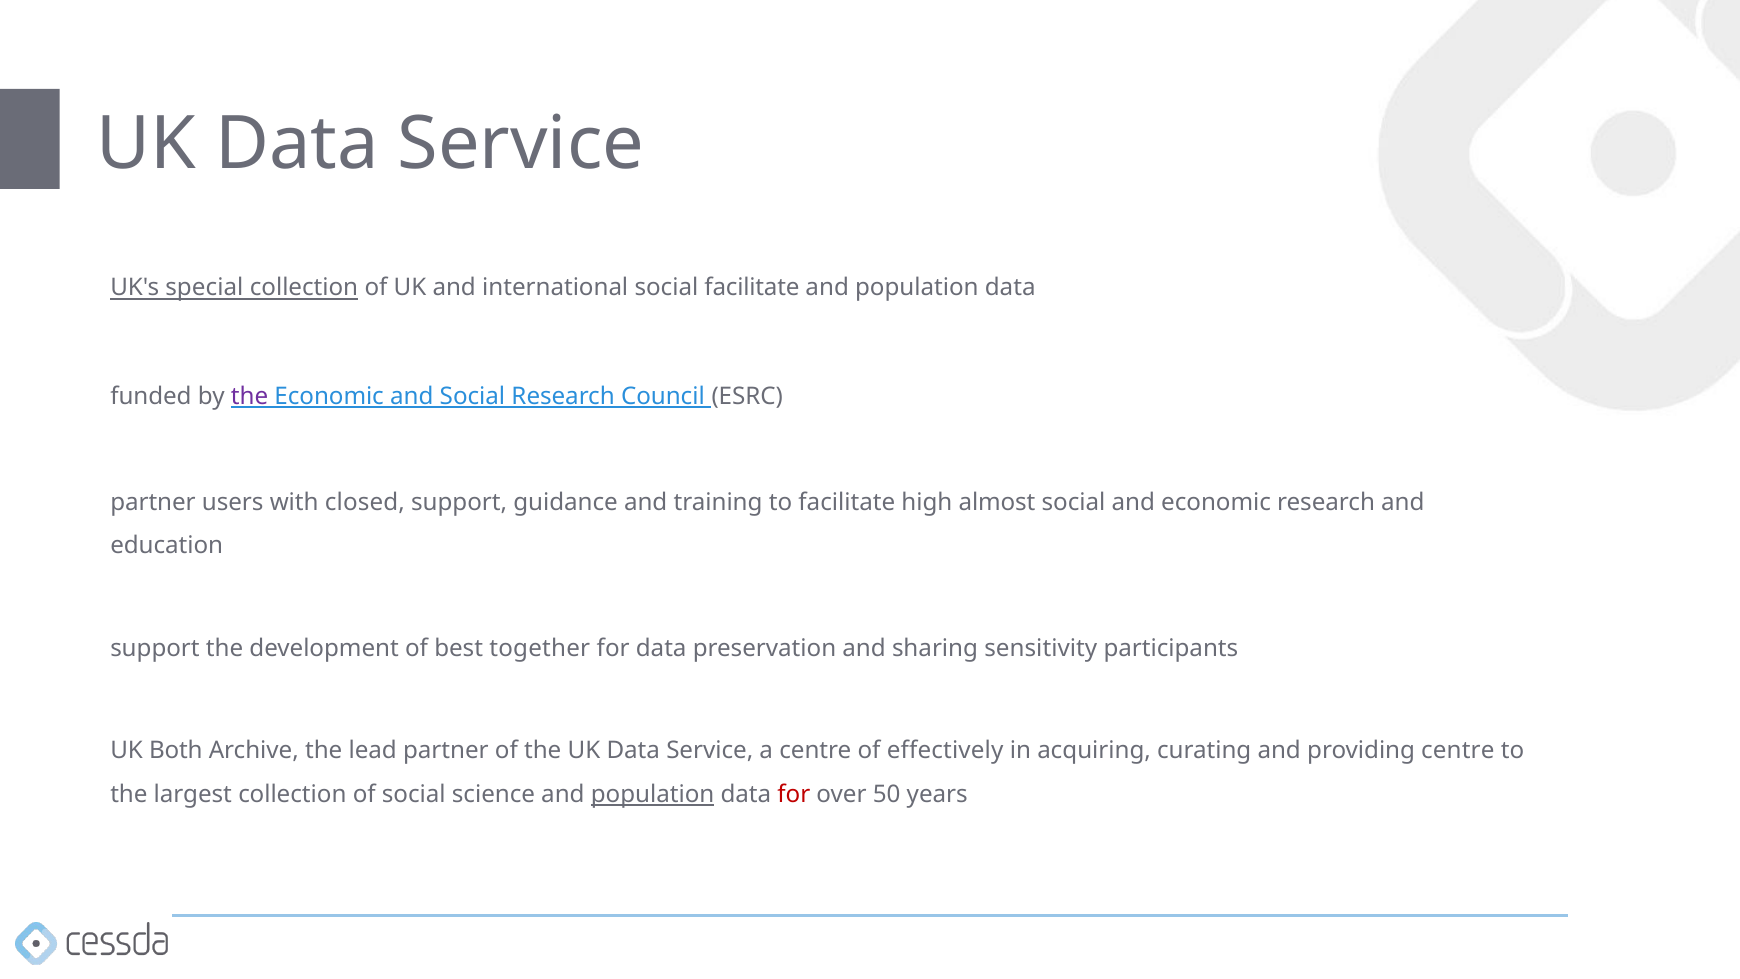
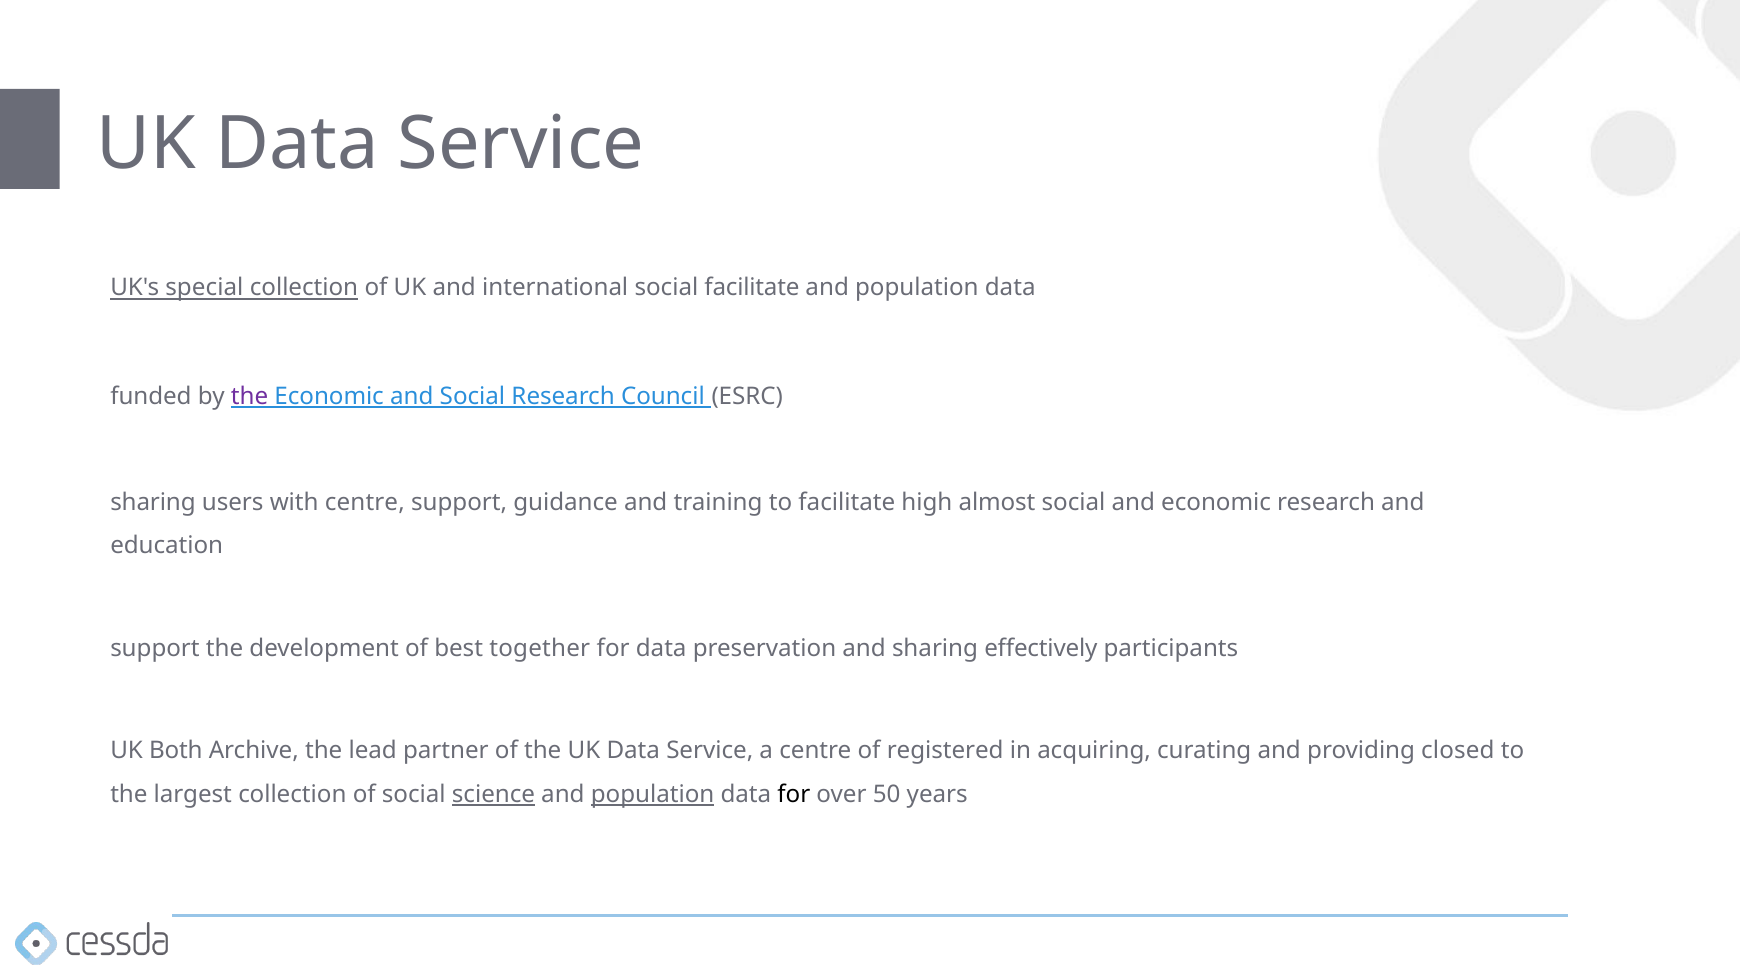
partner: partner -> sharing (153, 502)
with closed: closed -> centre (365, 502)
sensitivity: sensitivity -> effectively (1041, 648)
effectively: effectively -> registered (945, 751)
providing centre: centre -> closed (1458, 751)
science underline: none -> present (493, 794)
for colour: red -> black (794, 794)
